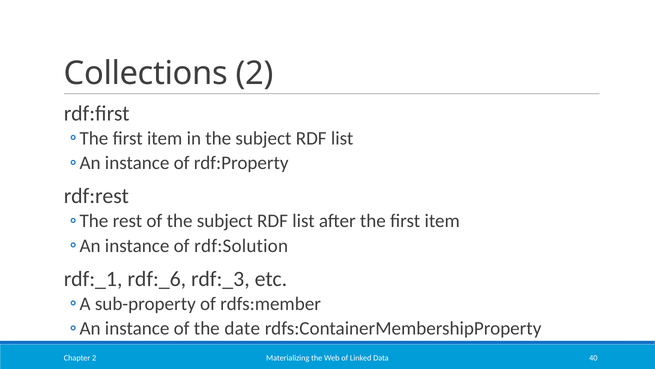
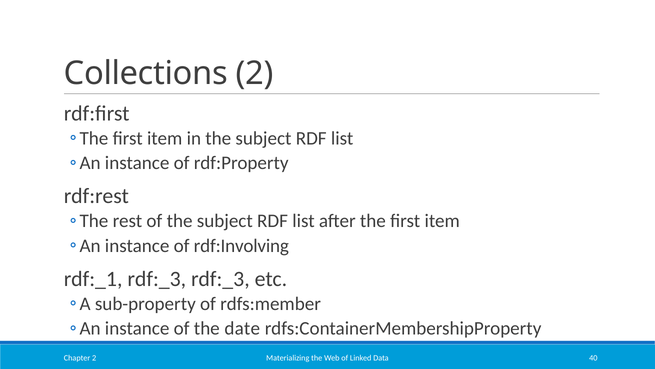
rdf:Solution: rdf:Solution -> rdf:Involving (241, 246)
rdf:_1 rdf:_6: rdf:_6 -> rdf:_3 (157, 279)
